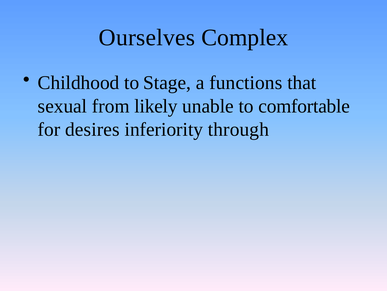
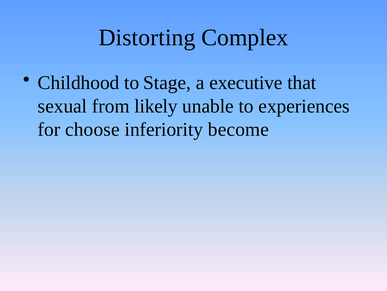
Ourselves: Ourselves -> Distorting (147, 37)
functions: functions -> executive (246, 83)
comfortable: comfortable -> experiences (304, 106)
desires: desires -> choose (92, 129)
through: through -> become (238, 129)
